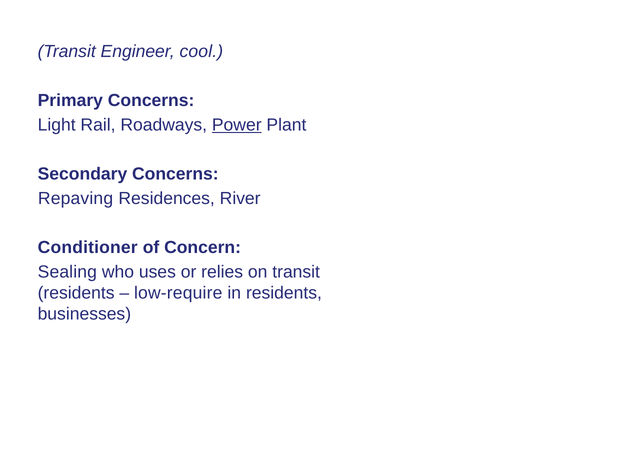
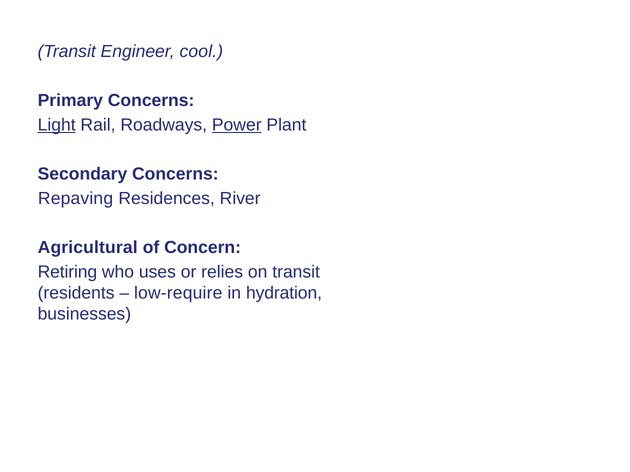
Light underline: none -> present (57, 125)
Conditioner: Conditioner -> Agricultural (88, 248)
Sealing: Sealing -> Retiring (67, 272)
in residents: residents -> hydration (284, 293)
